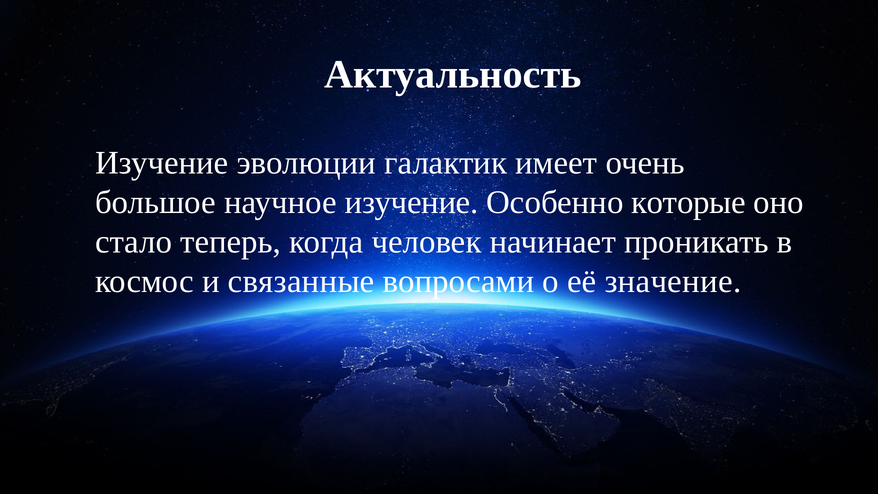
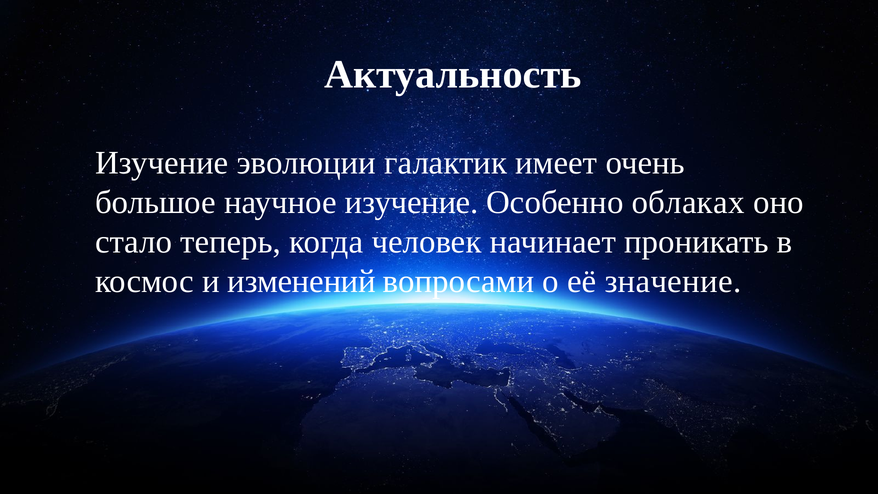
которые: которые -> облаках (688, 202)
связанные: связанные -> изменений (301, 281)
